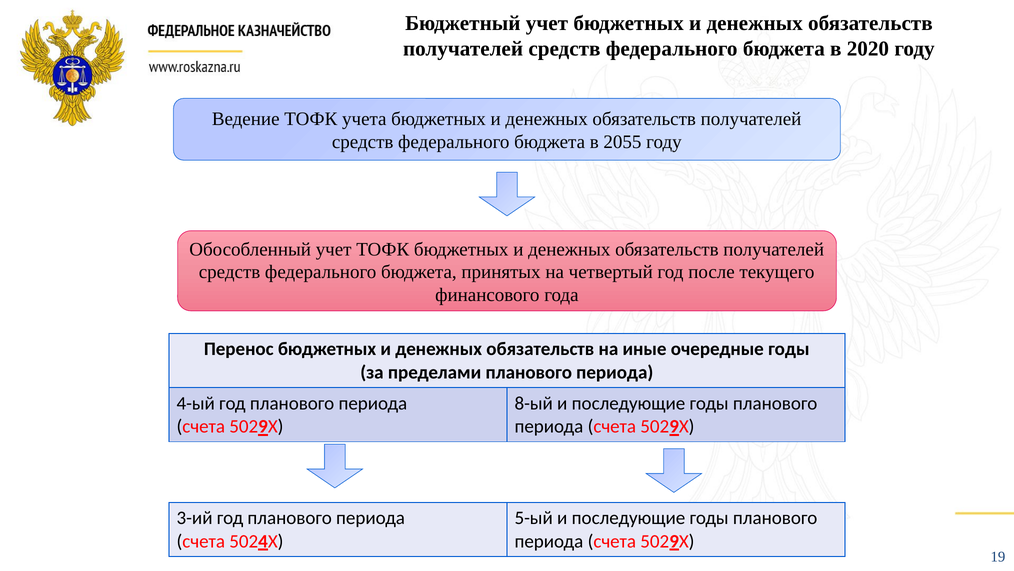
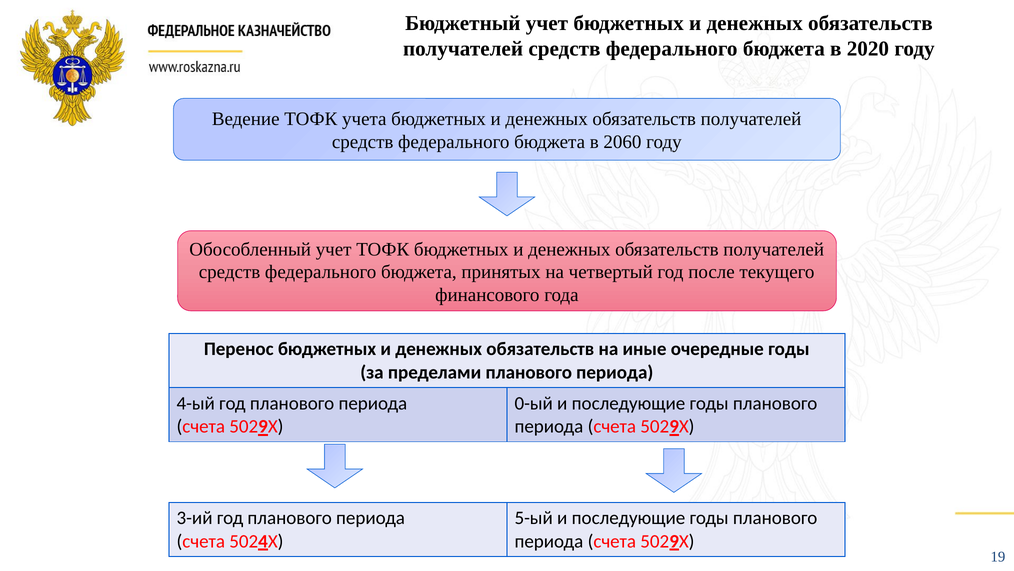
2055: 2055 -> 2060 (622, 142)
8-ый: 8-ый -> 0-ый (534, 403)
